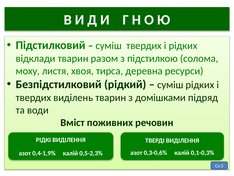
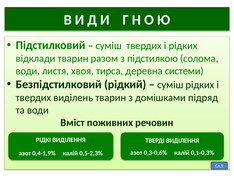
моху: моху -> води (28, 71)
ресурси: ресурси -> системи (184, 71)
